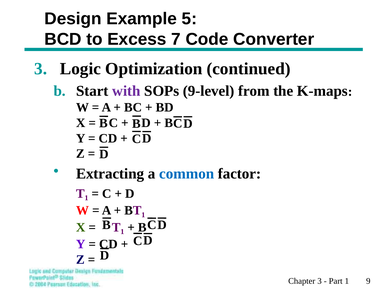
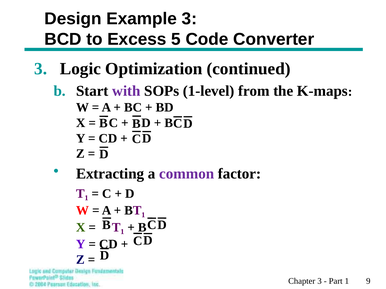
Example 5: 5 -> 3 (189, 19)
7: 7 -> 5 (176, 39)
9-level: 9-level -> 1-level (209, 91)
common colour: blue -> purple (187, 174)
